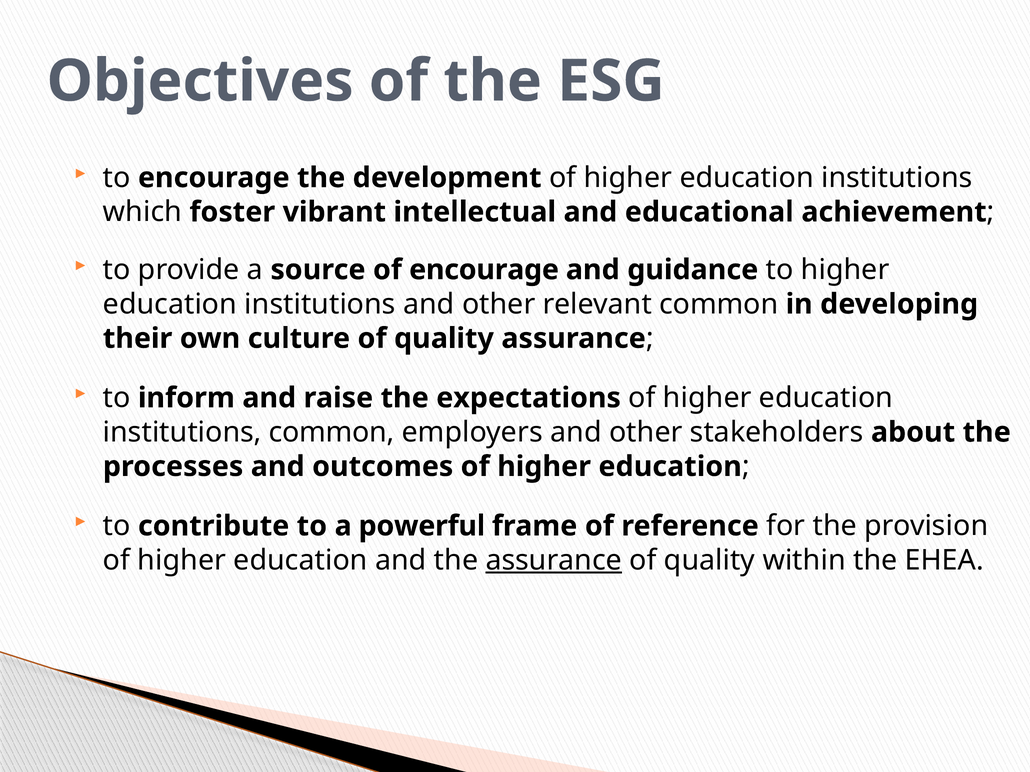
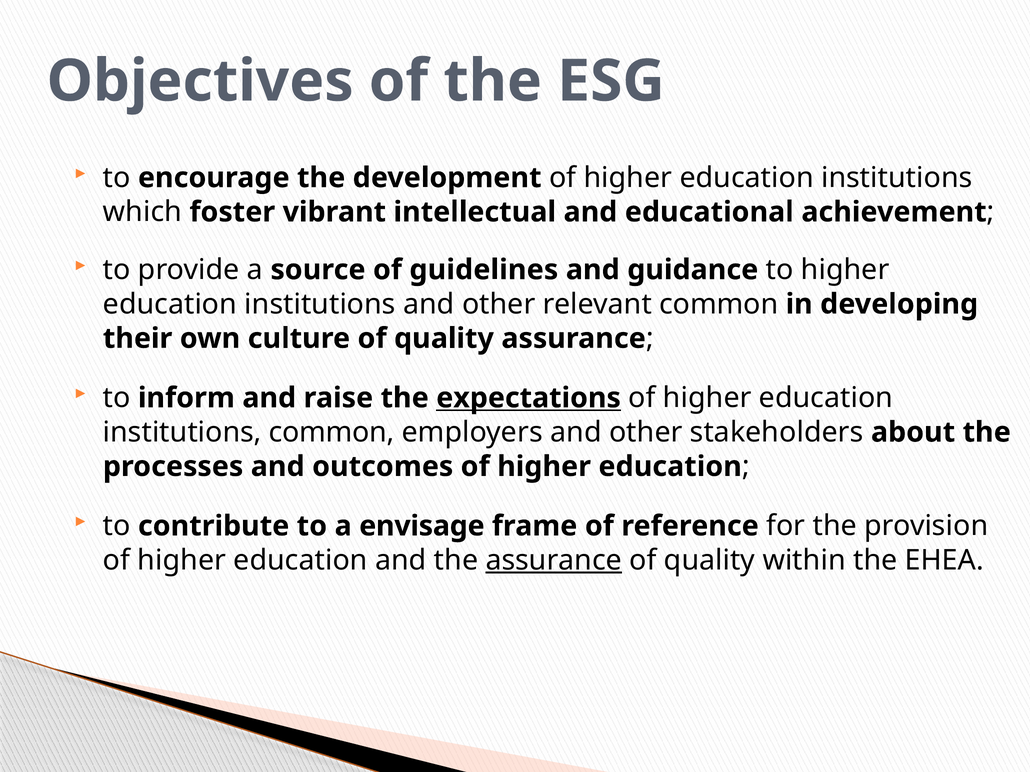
of encourage: encourage -> guidelines (484, 270)
expectations underline: none -> present (529, 398)
powerful: powerful -> envisage (422, 526)
